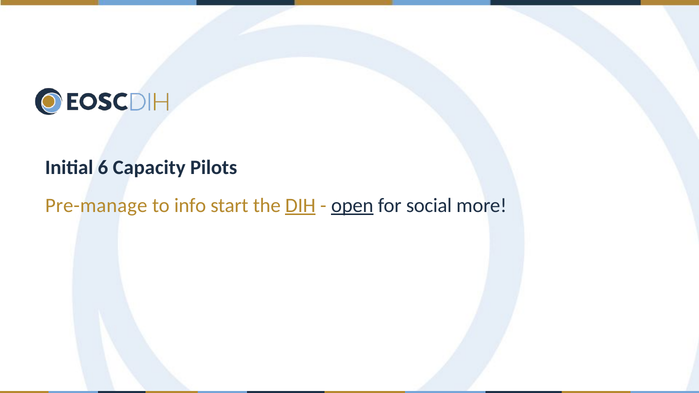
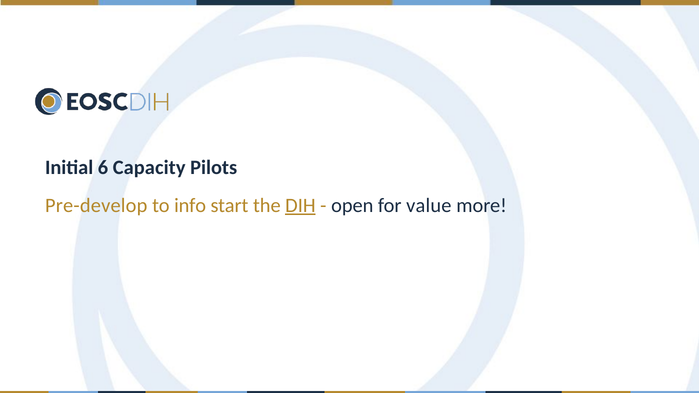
Pre-manage: Pre-manage -> Pre-develop (96, 206)
open underline: present -> none (352, 206)
social: social -> value (429, 206)
